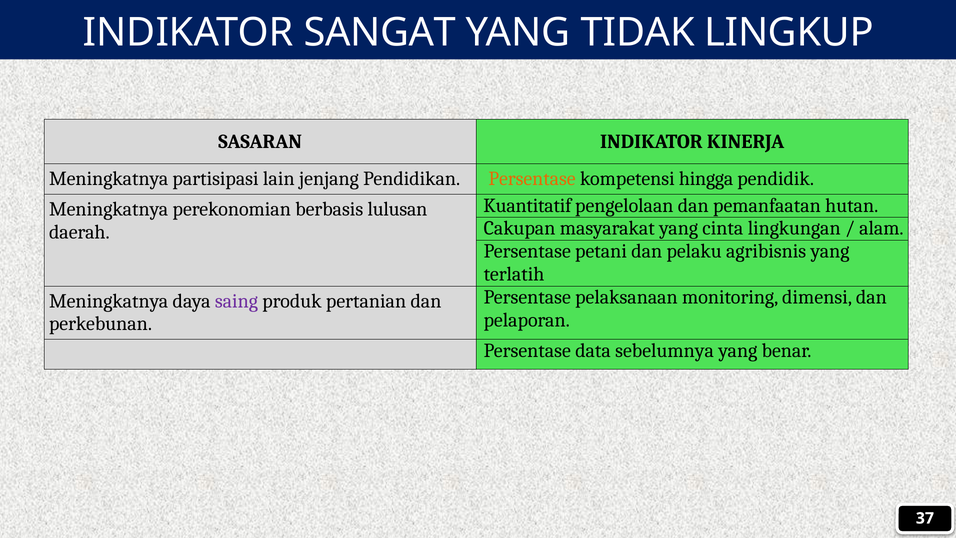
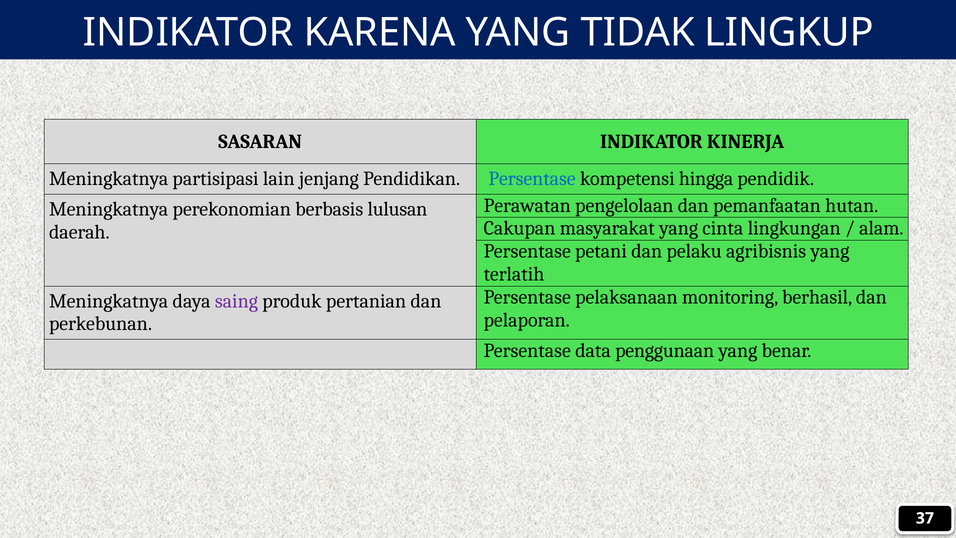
SANGAT: SANGAT -> KARENA (380, 32)
Persentase colour: orange -> blue (532, 179)
Kuantitatif: Kuantitatif -> Perawatan (527, 205)
dimensi: dimensi -> berhasil (817, 297)
sebelumnya: sebelumnya -> penggunaan (665, 350)
